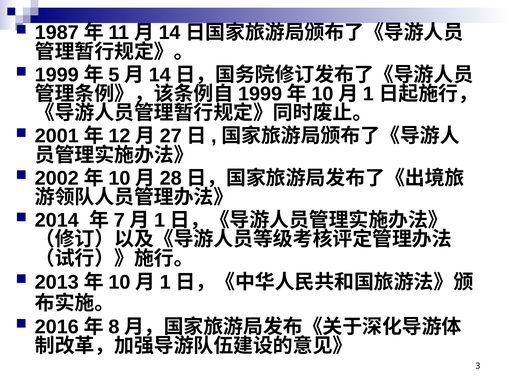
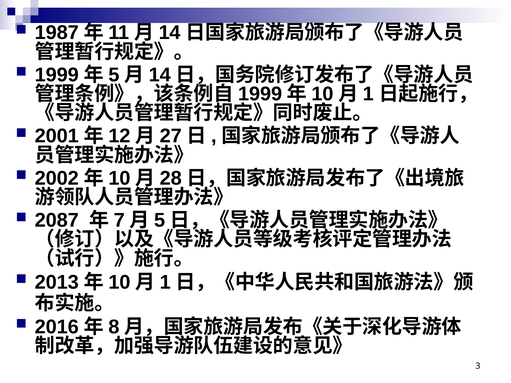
2014: 2014 -> 2087 (57, 220)
1: 1 -> 5 (160, 220)
